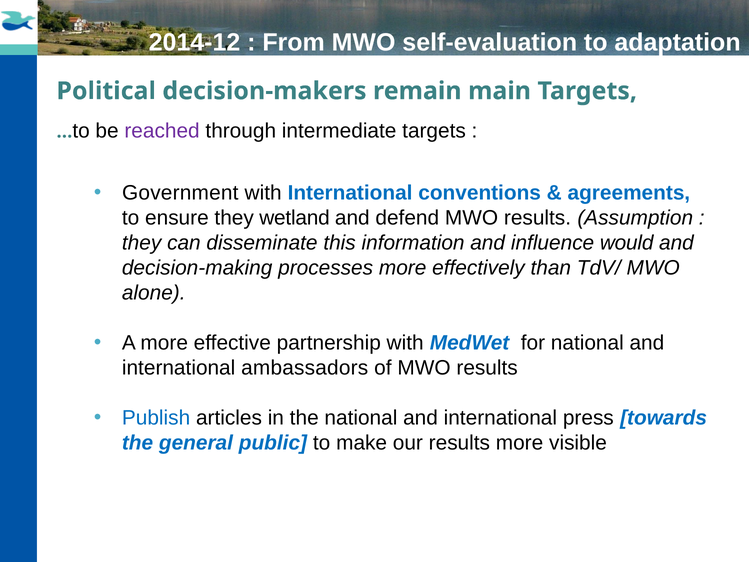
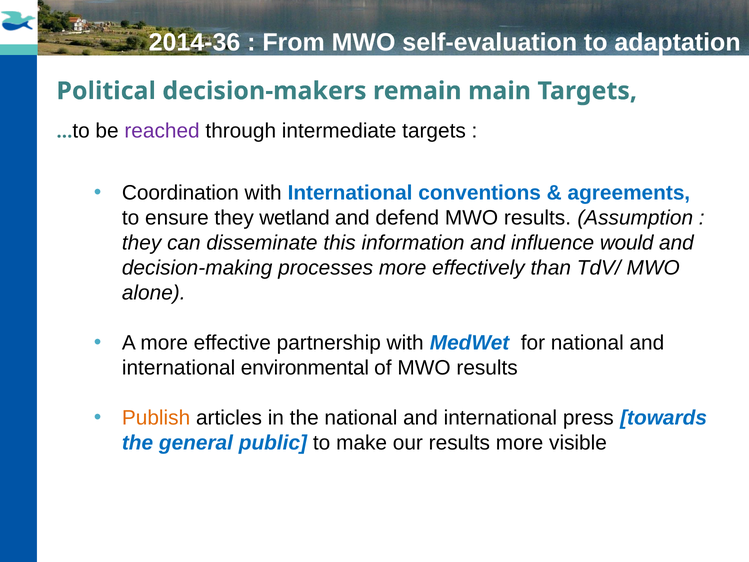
2014-12: 2014-12 -> 2014-36 (195, 42)
Government: Government -> Coordination (180, 193)
ambassadors: ambassadors -> environmental (305, 368)
Publish colour: blue -> orange (156, 418)
